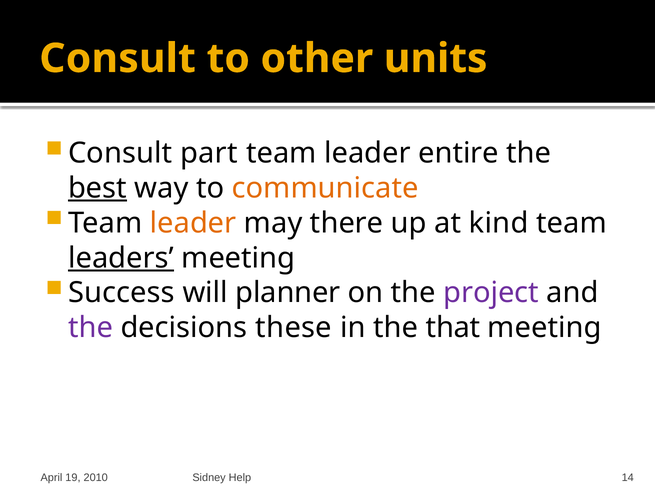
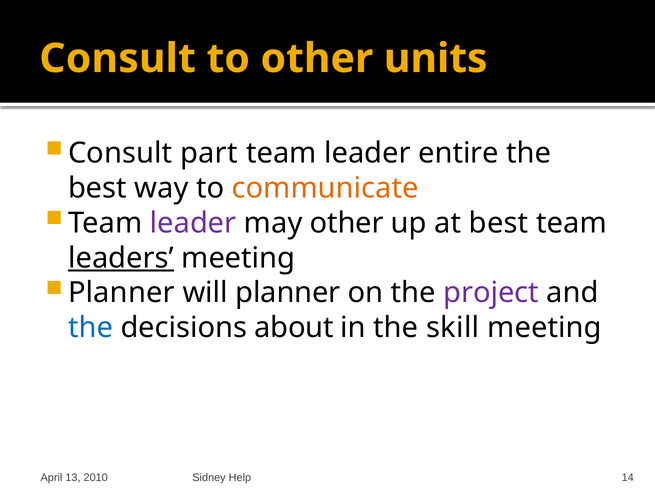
best underline: present -> none (97, 188)
leader colour: orange -> purple (193, 223)
may there: there -> other (347, 223)
at kind: kind -> best (499, 223)
Success: Success -> Planner (121, 293)
the colour: purple -> blue (91, 328)
these: these -> about (294, 328)
that: that -> skill (453, 328)
19: 19 -> 13 (73, 478)
